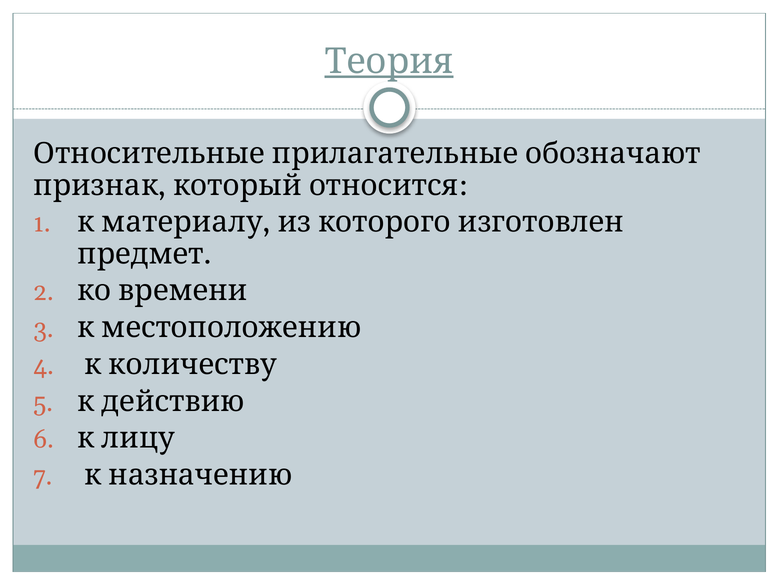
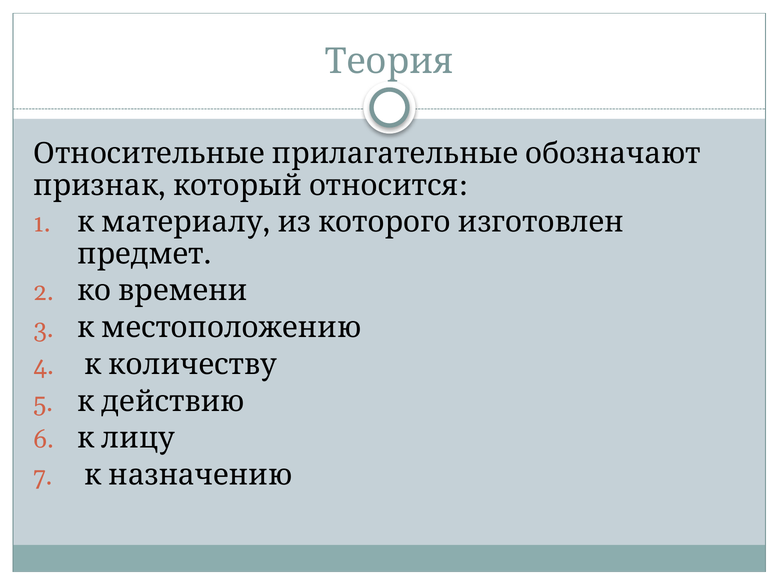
Теория underline: present -> none (389, 61)
